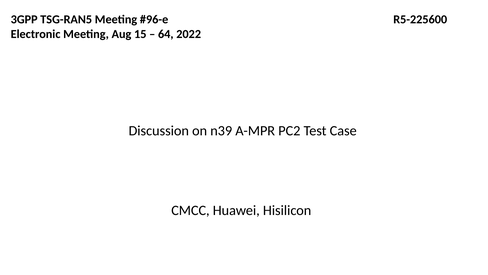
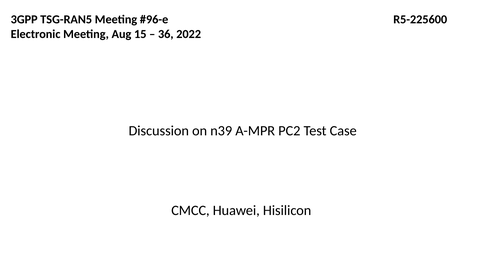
64: 64 -> 36 (166, 34)
